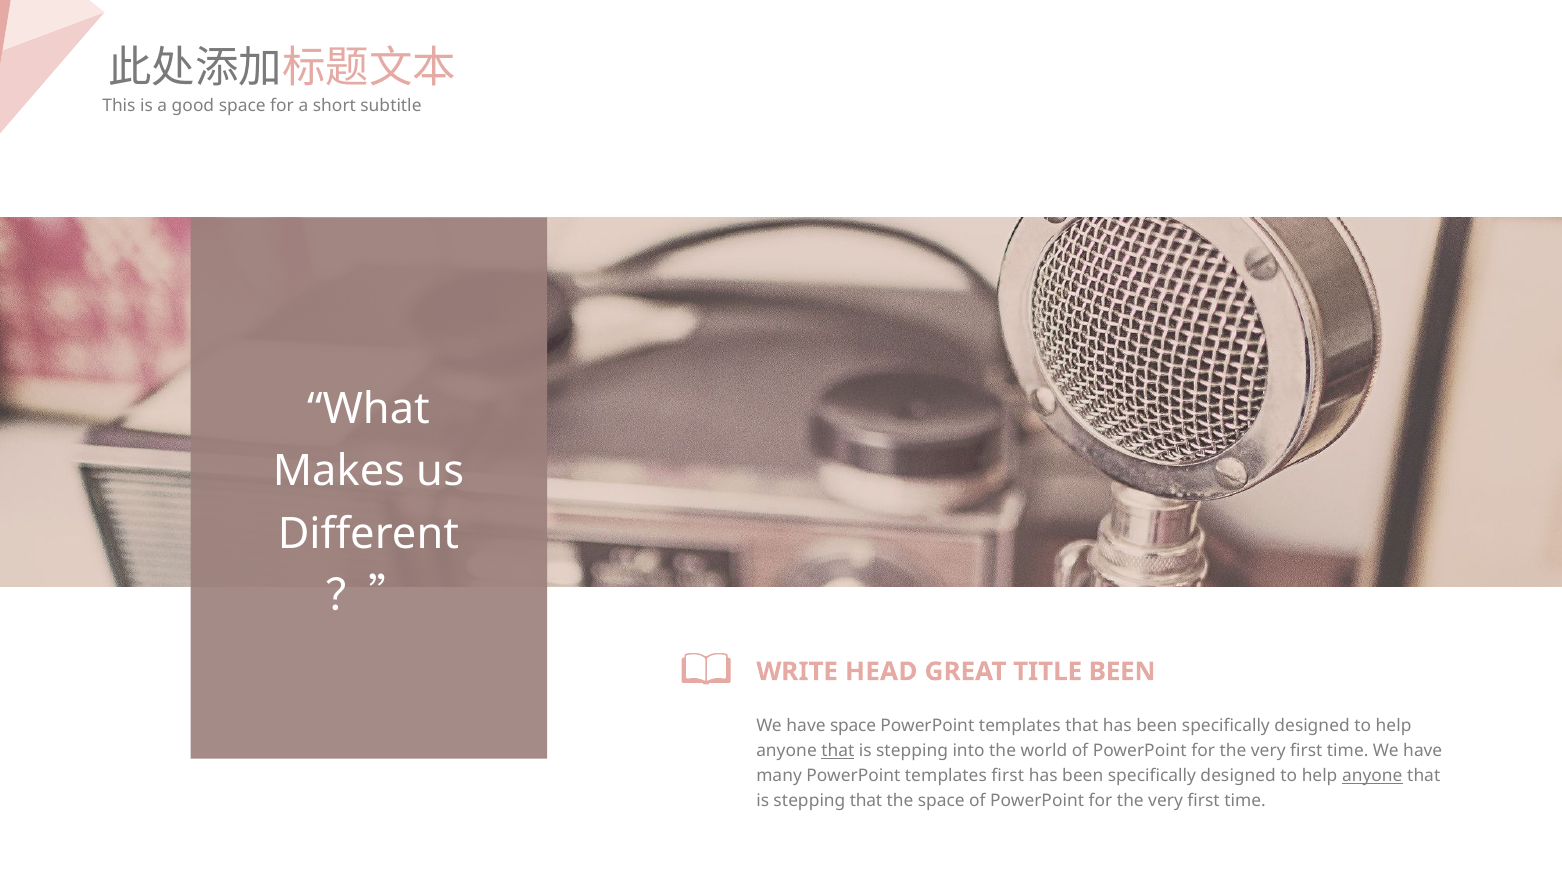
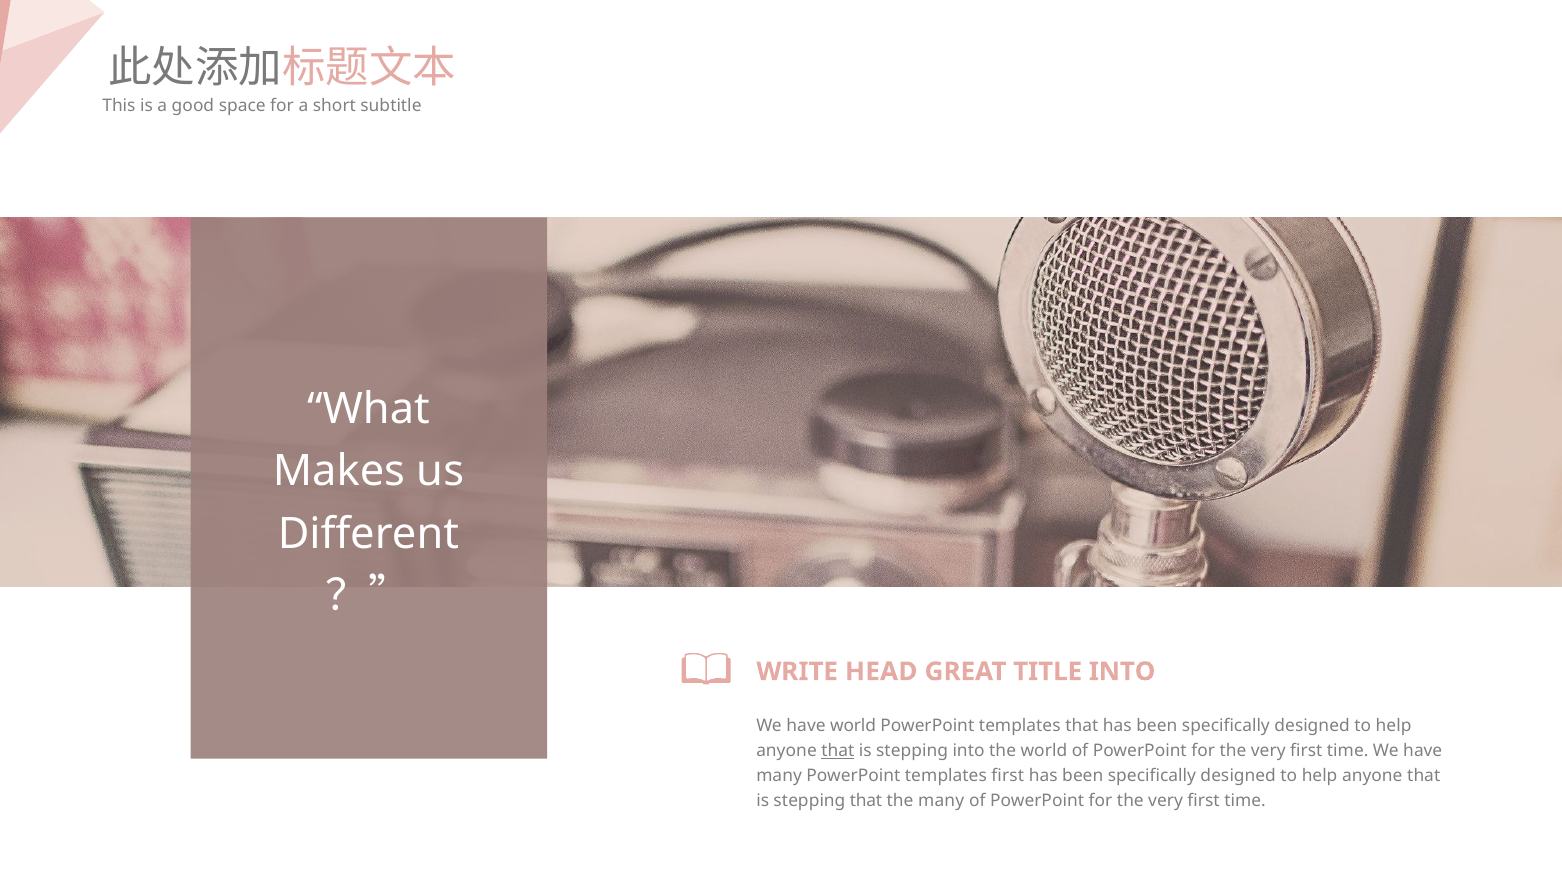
TITLE BEEN: BEEN -> INTO (1122, 672)
have space: space -> world (853, 727)
anyone underline: present -> none (1372, 776)
the space: space -> many (941, 801)
